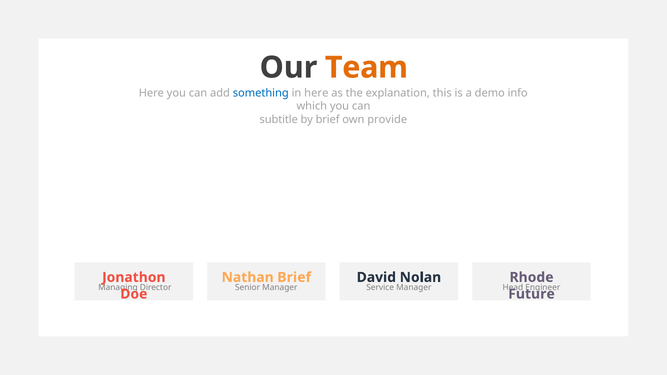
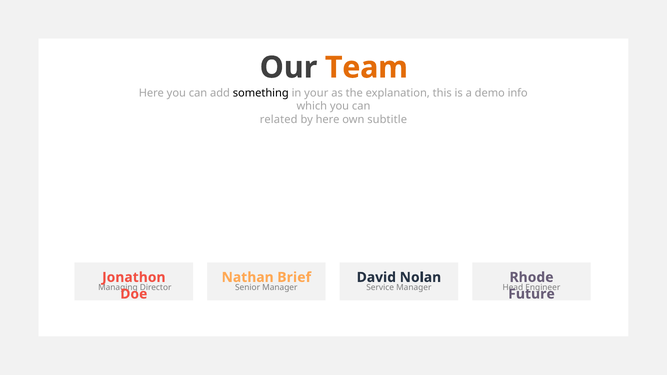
something colour: blue -> black (261, 93)
in here: here -> your (316, 93)
subtitle: subtitle -> related (279, 120)
by brief: brief -> here (328, 120)
provide: provide -> subtitle (387, 120)
